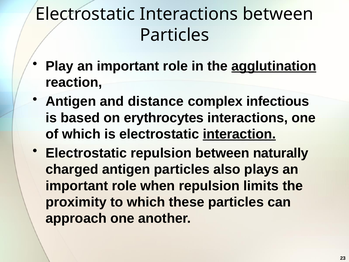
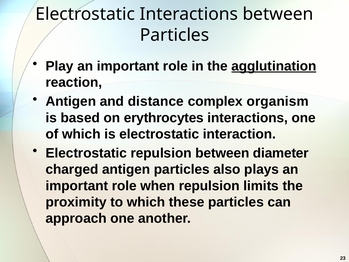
infectious: infectious -> organism (278, 101)
interaction underline: present -> none (239, 134)
naturally: naturally -> diameter (281, 153)
